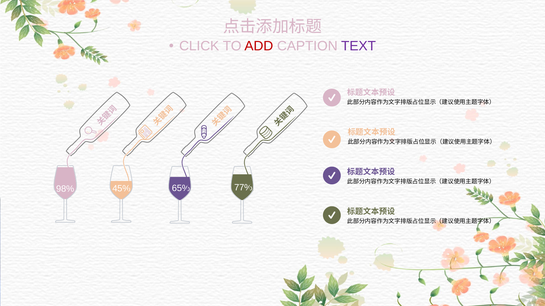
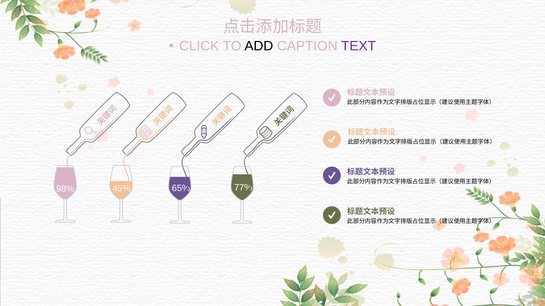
ADD colour: red -> black (259, 46)
